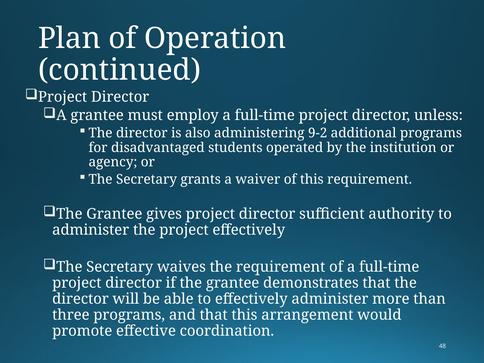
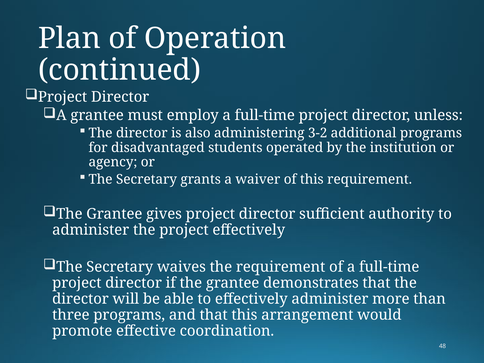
9-2: 9-2 -> 3-2 (318, 133)
